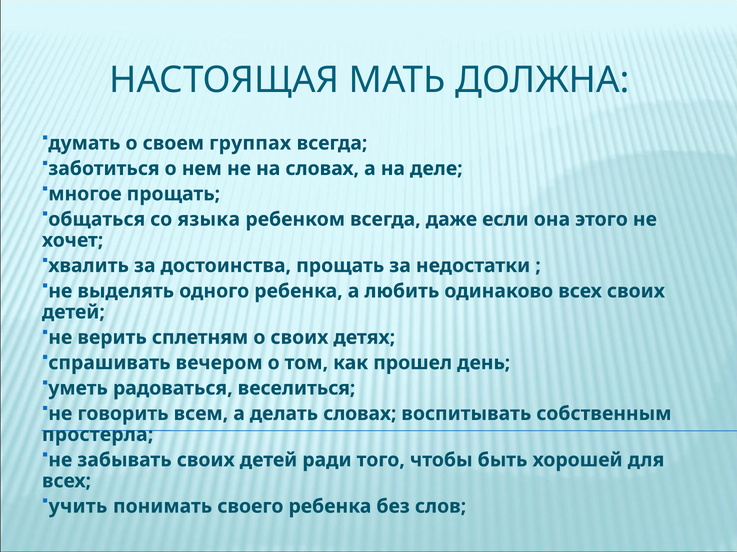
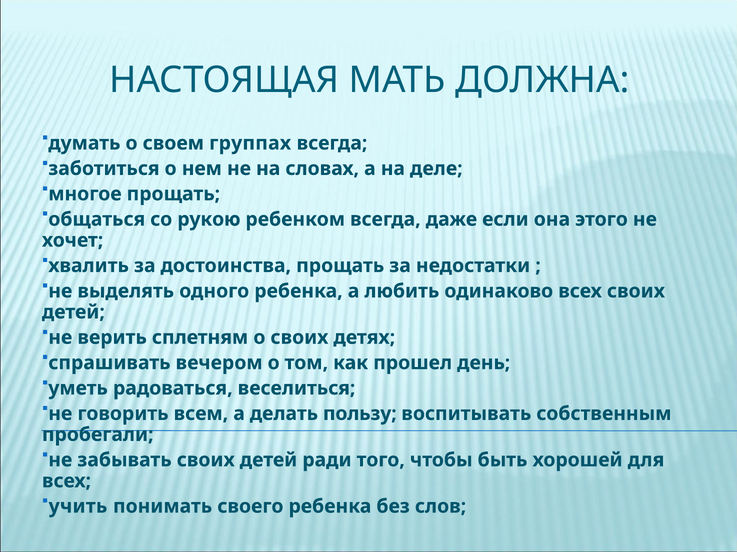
языка: языка -> рукою (209, 220)
делать словах: словах -> пользу (360, 414)
простерла: простерла -> пробегали (98, 435)
